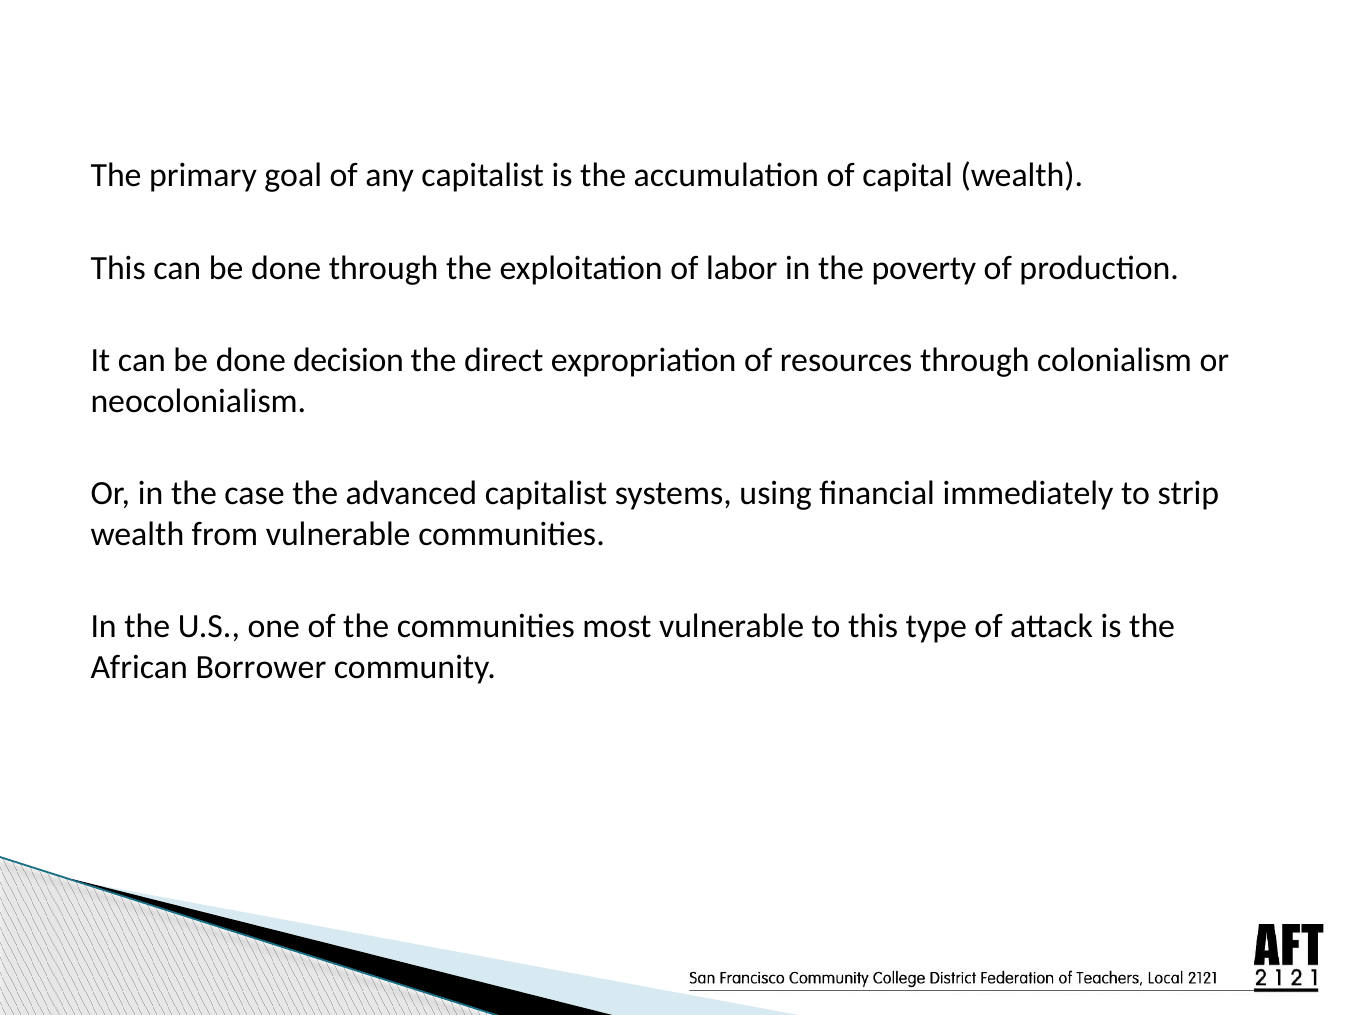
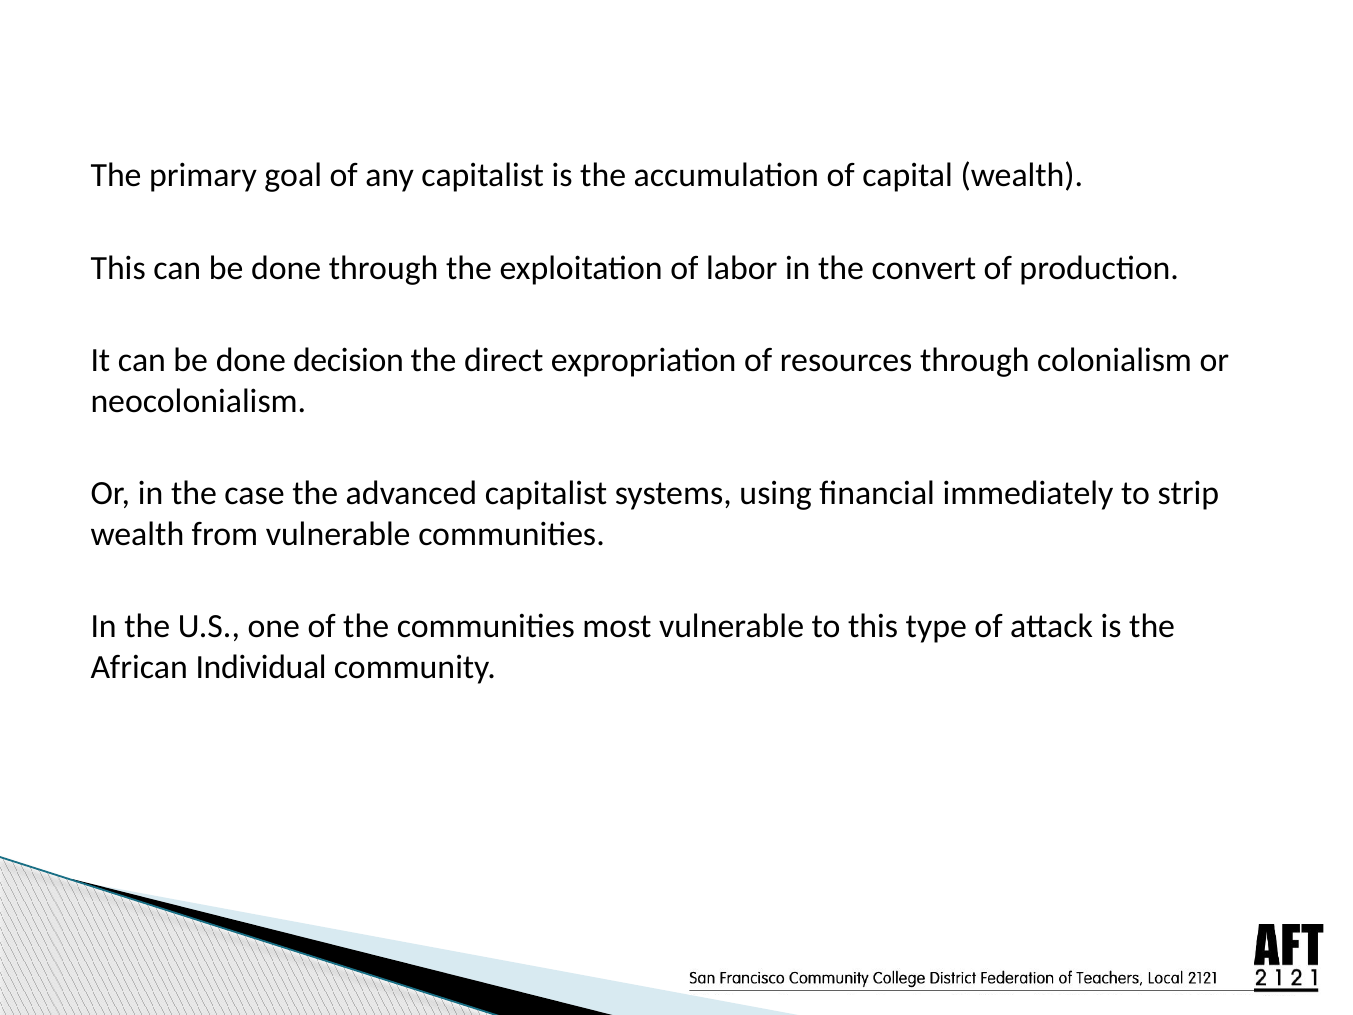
poverty: poverty -> convert (924, 268)
Borrower: Borrower -> Individual (261, 667)
